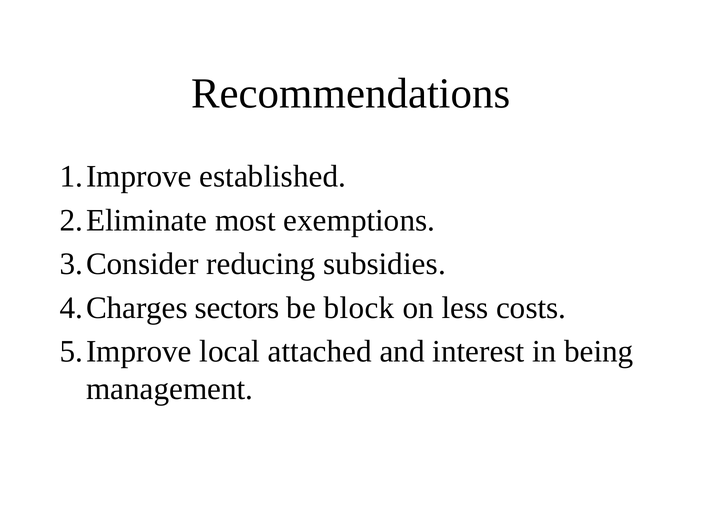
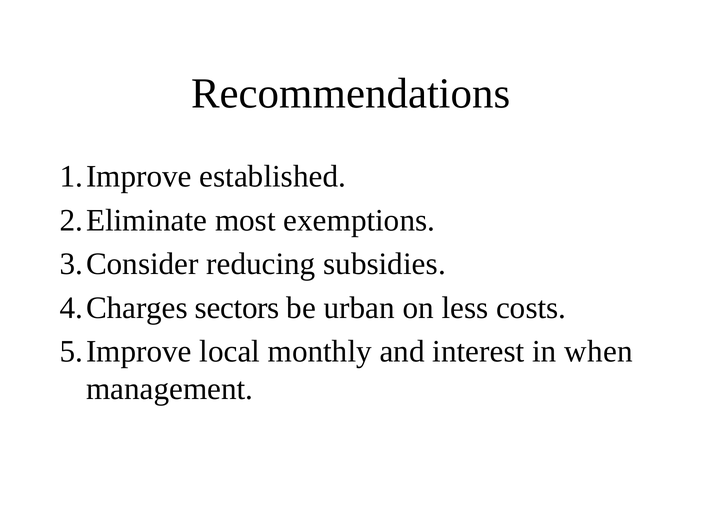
block: block -> urban (359, 308)
attached: attached -> monthly (320, 351)
being: being -> when (599, 351)
